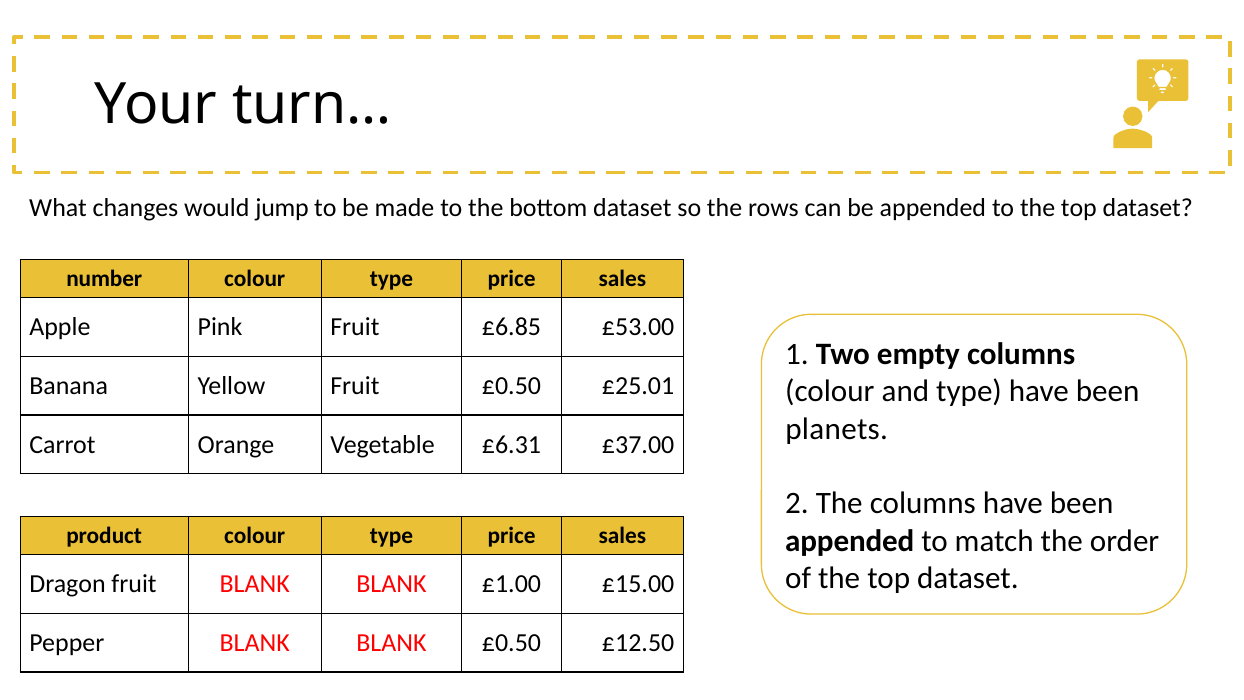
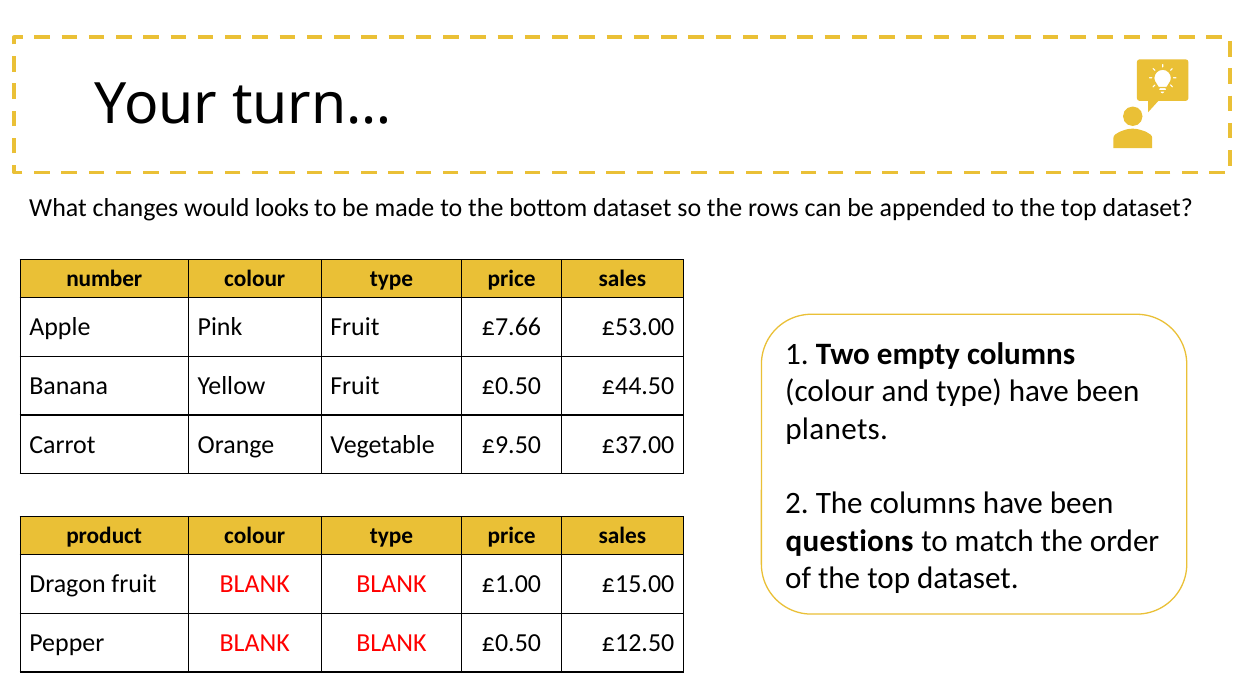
jump: jump -> looks (282, 208)
£6.85: £6.85 -> £7.66 (512, 327)
£25.01: £25.01 -> £44.50 (638, 386)
£6.31: £6.31 -> £9.50 (512, 445)
appended: appended -> questions (850, 541)
